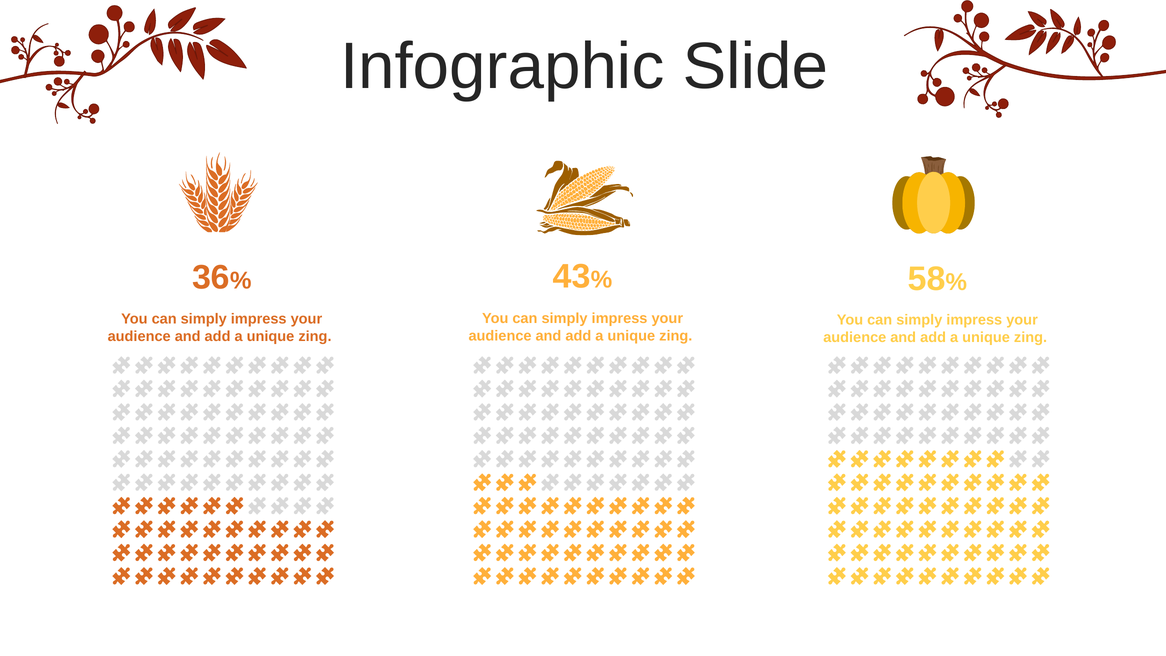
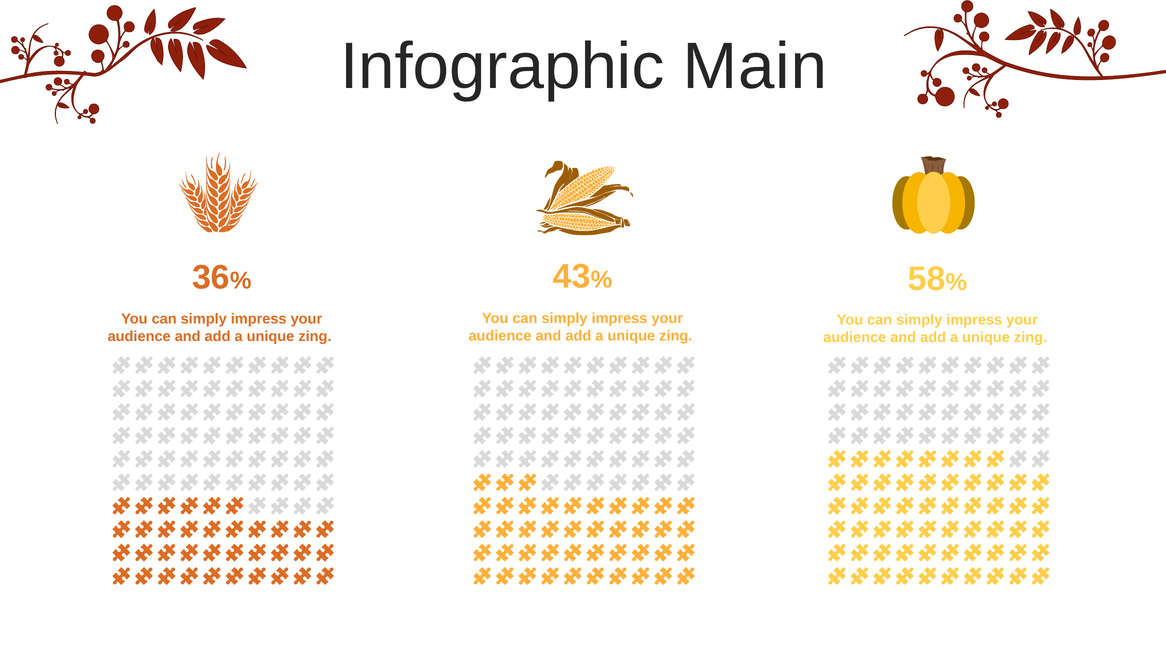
Slide: Slide -> Main (755, 67)
